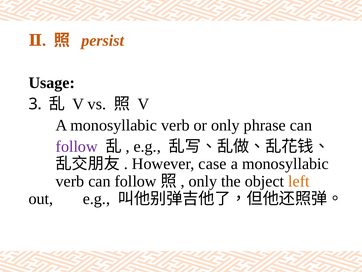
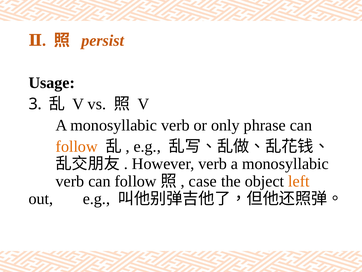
follow colour: purple -> orange (77, 146)
However case: case -> verb (213, 164)
only: only -> case (203, 181)
